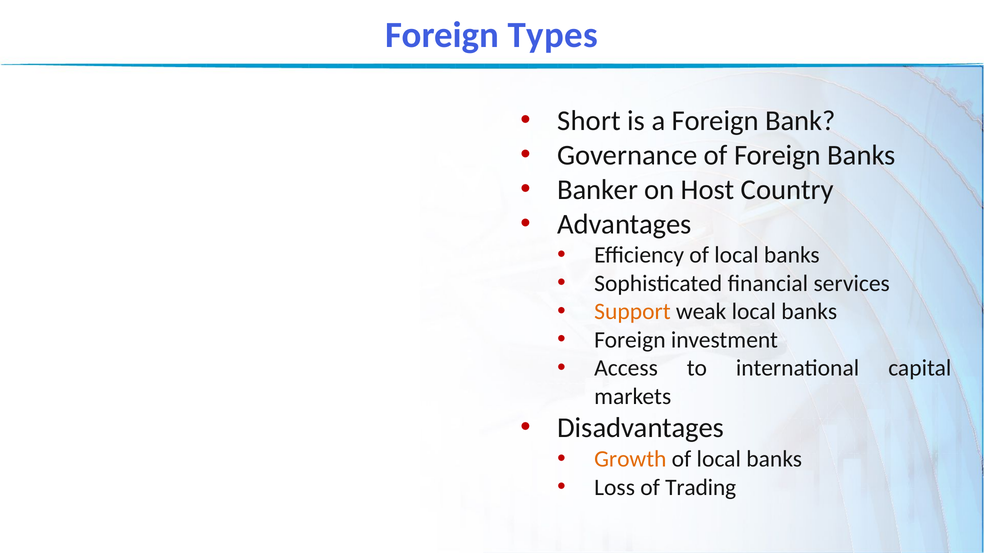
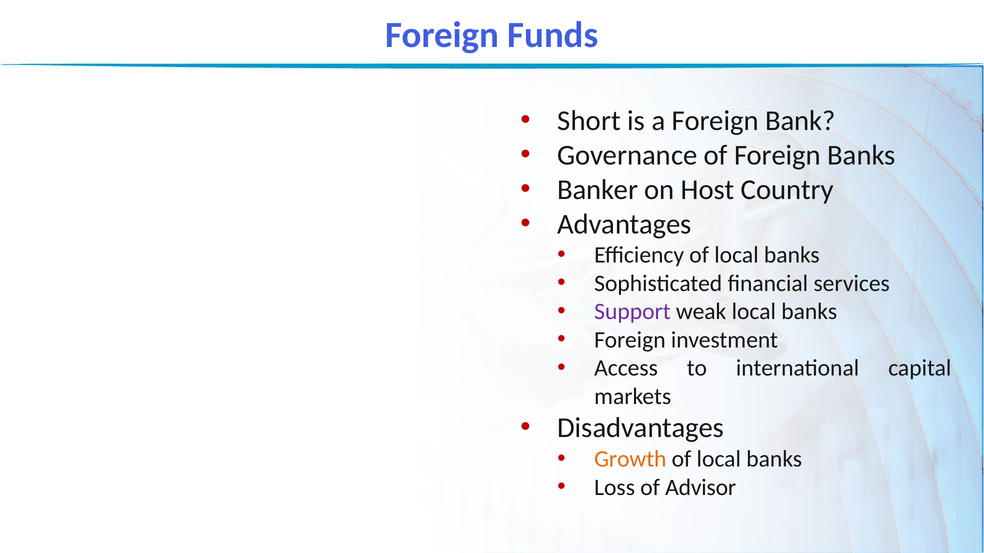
Types: Types -> Funds (553, 35)
Support colour: orange -> purple (632, 312)
Trading: Trading -> Advisor (701, 488)
